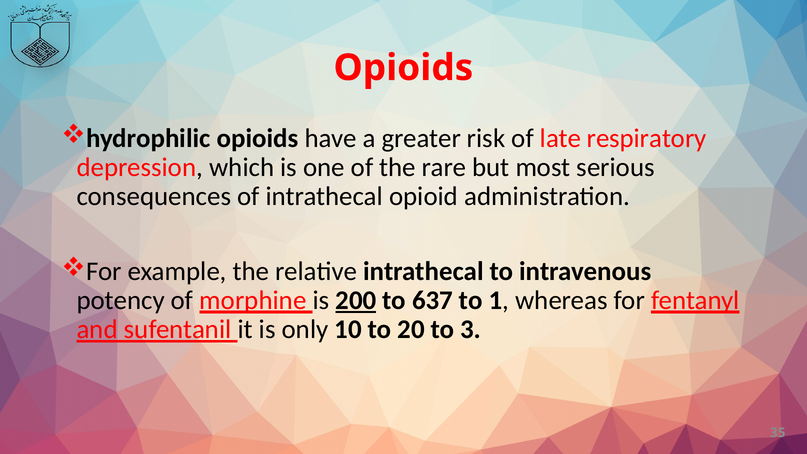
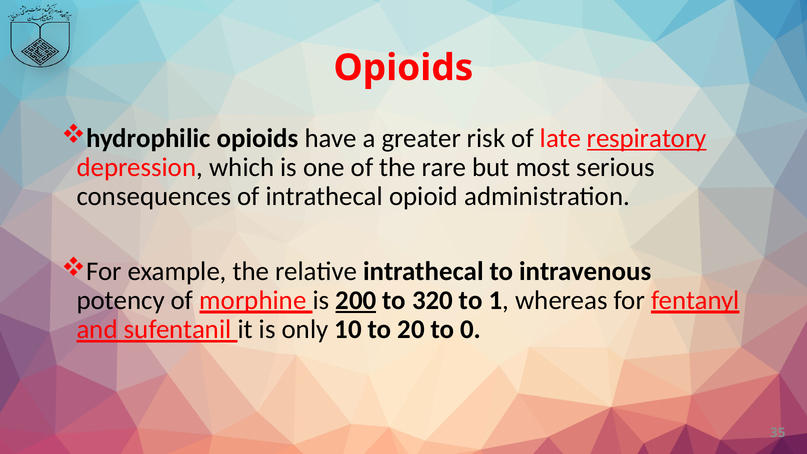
respiratory underline: none -> present (647, 138)
637: 637 -> 320 (432, 300)
3: 3 -> 0 (471, 329)
